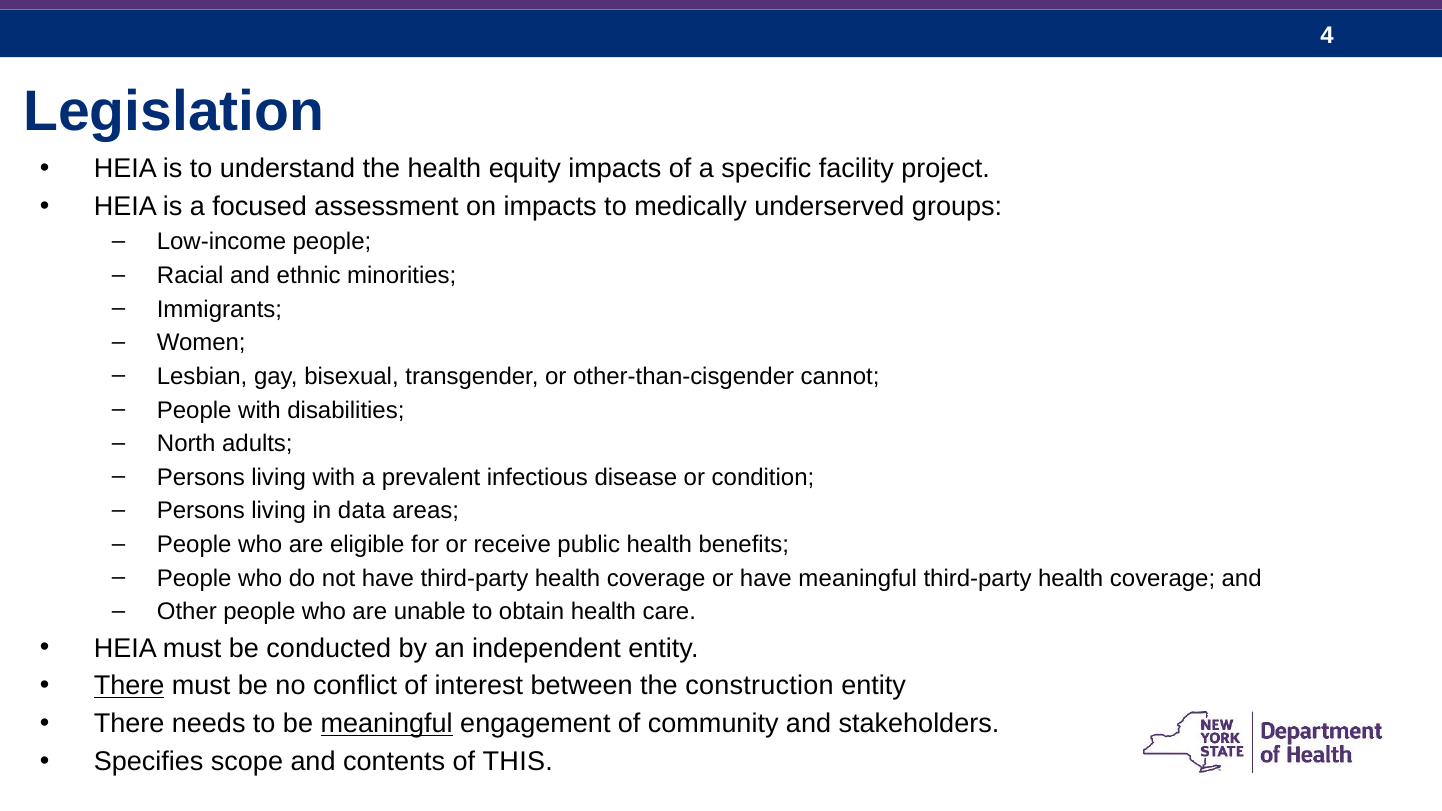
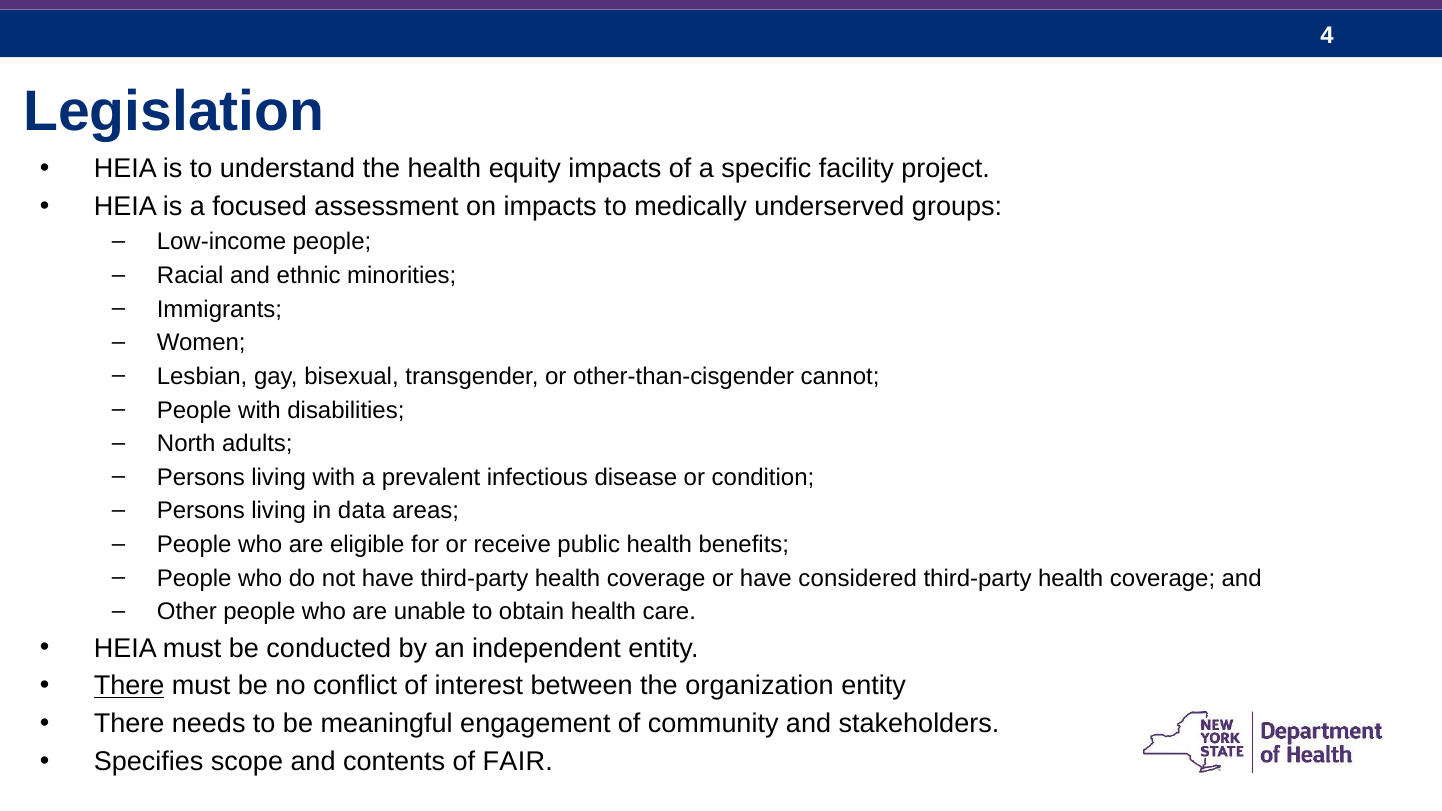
have meaningful: meaningful -> considered (858, 578)
construction: construction -> organization (760, 686)
meaningful underline: present -> none (387, 724)
THIS: THIS -> FAIR (518, 762)
